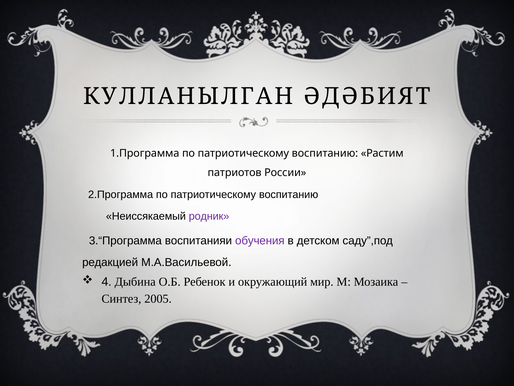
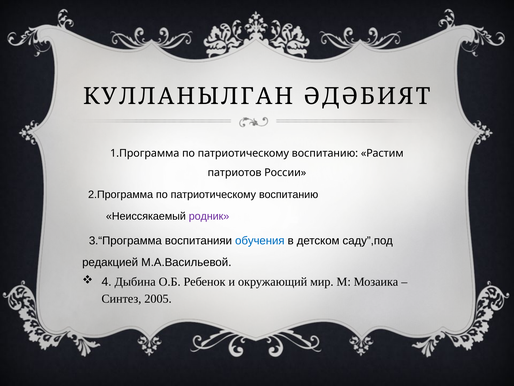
обучения colour: purple -> blue (260, 240)
